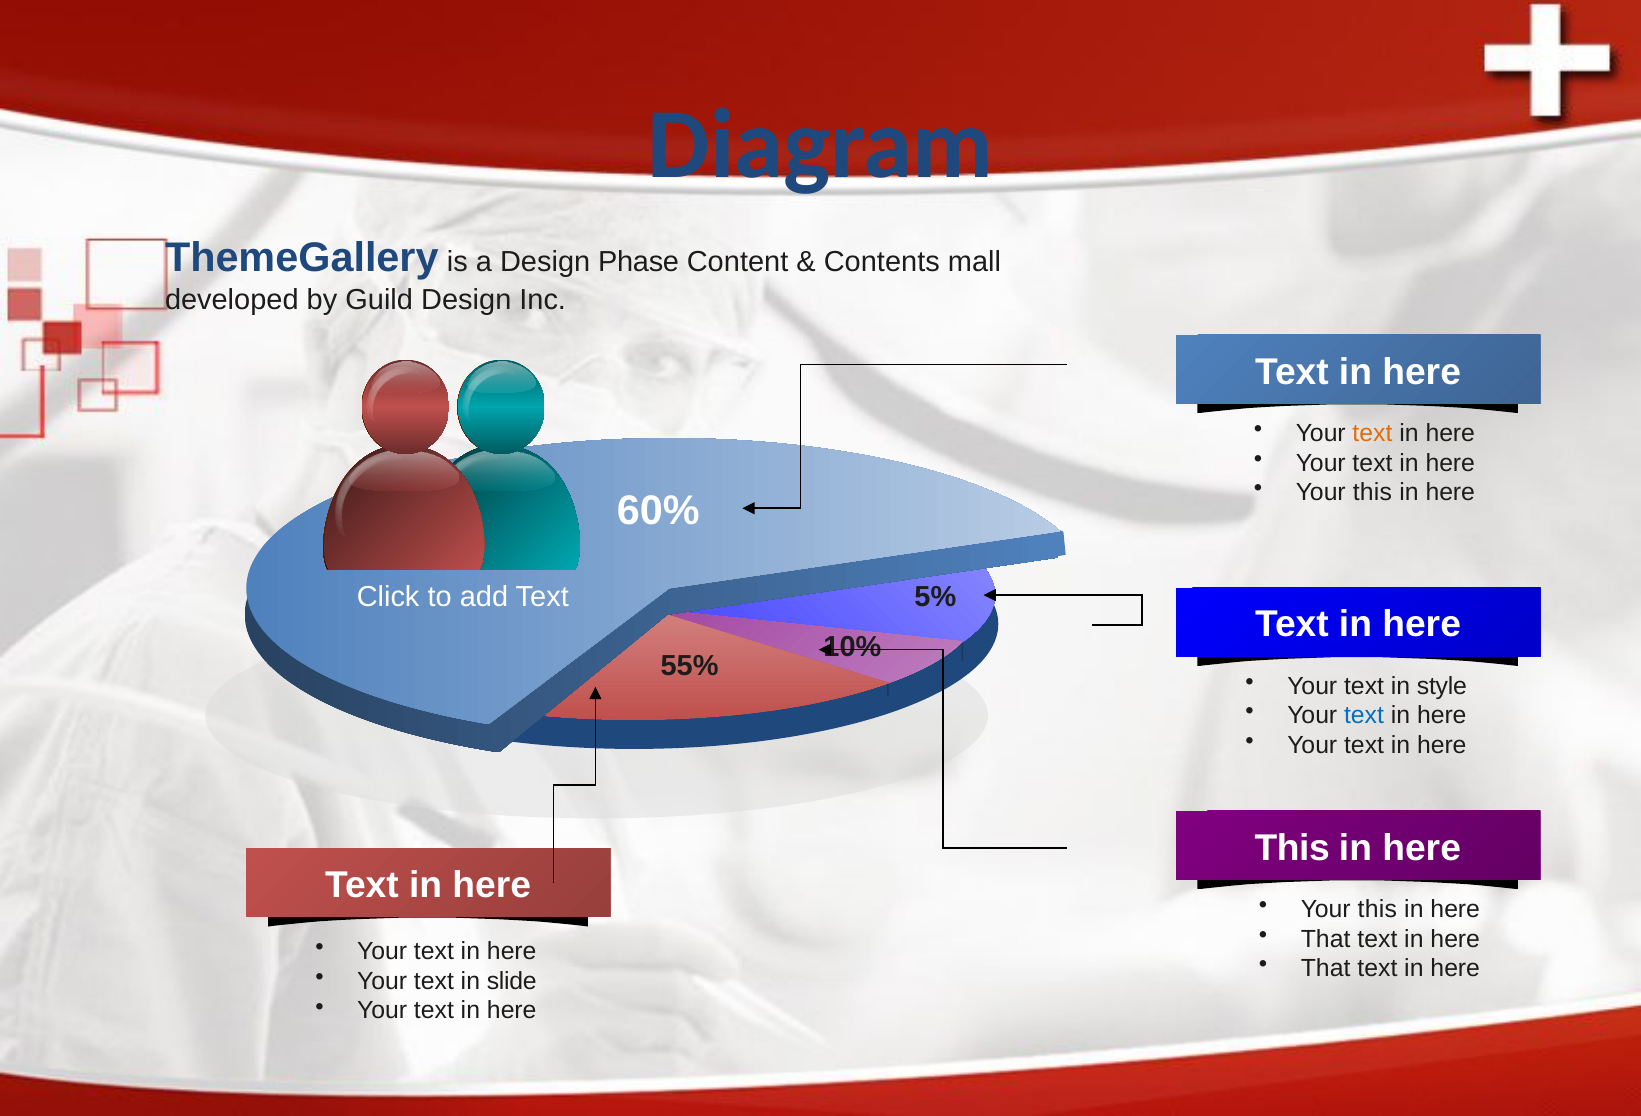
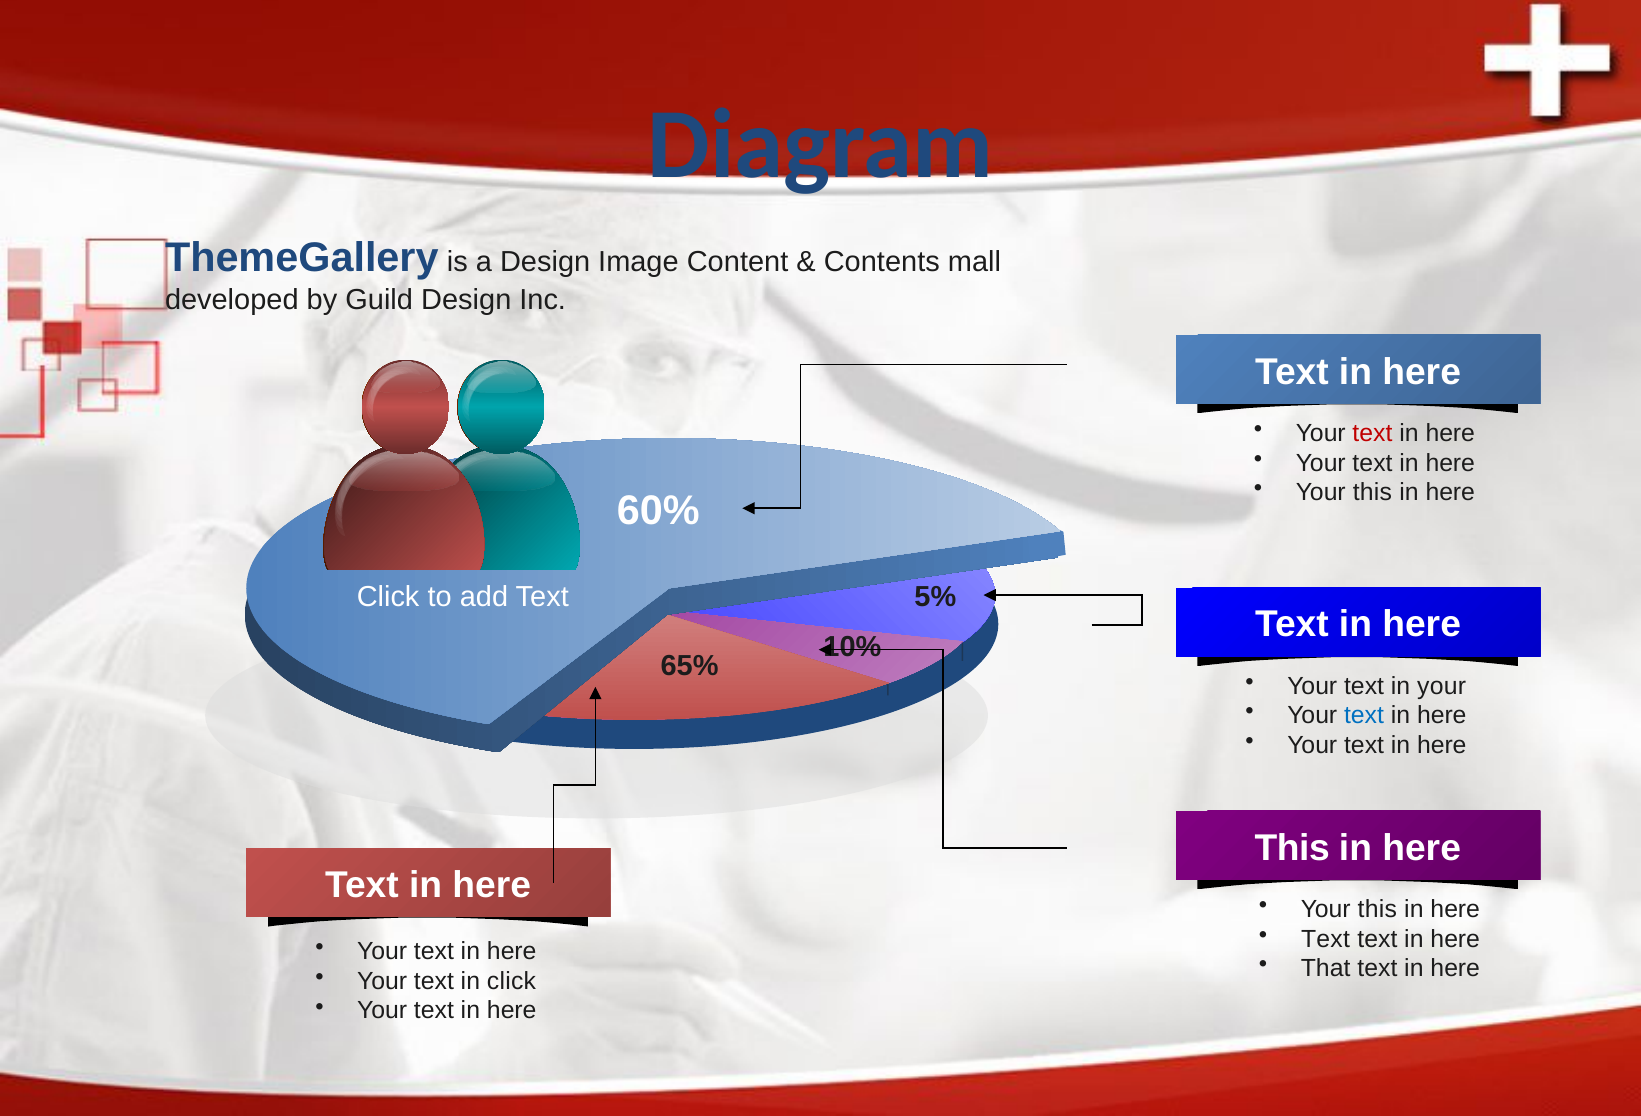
Phase: Phase -> Image (638, 262)
text colour: orange -> red (1373, 433)
55%: 55% -> 65% (690, 666)
in style: style -> your (1442, 686)
That: That -> Text (1326, 939)
in slide: slide -> click (512, 981)
